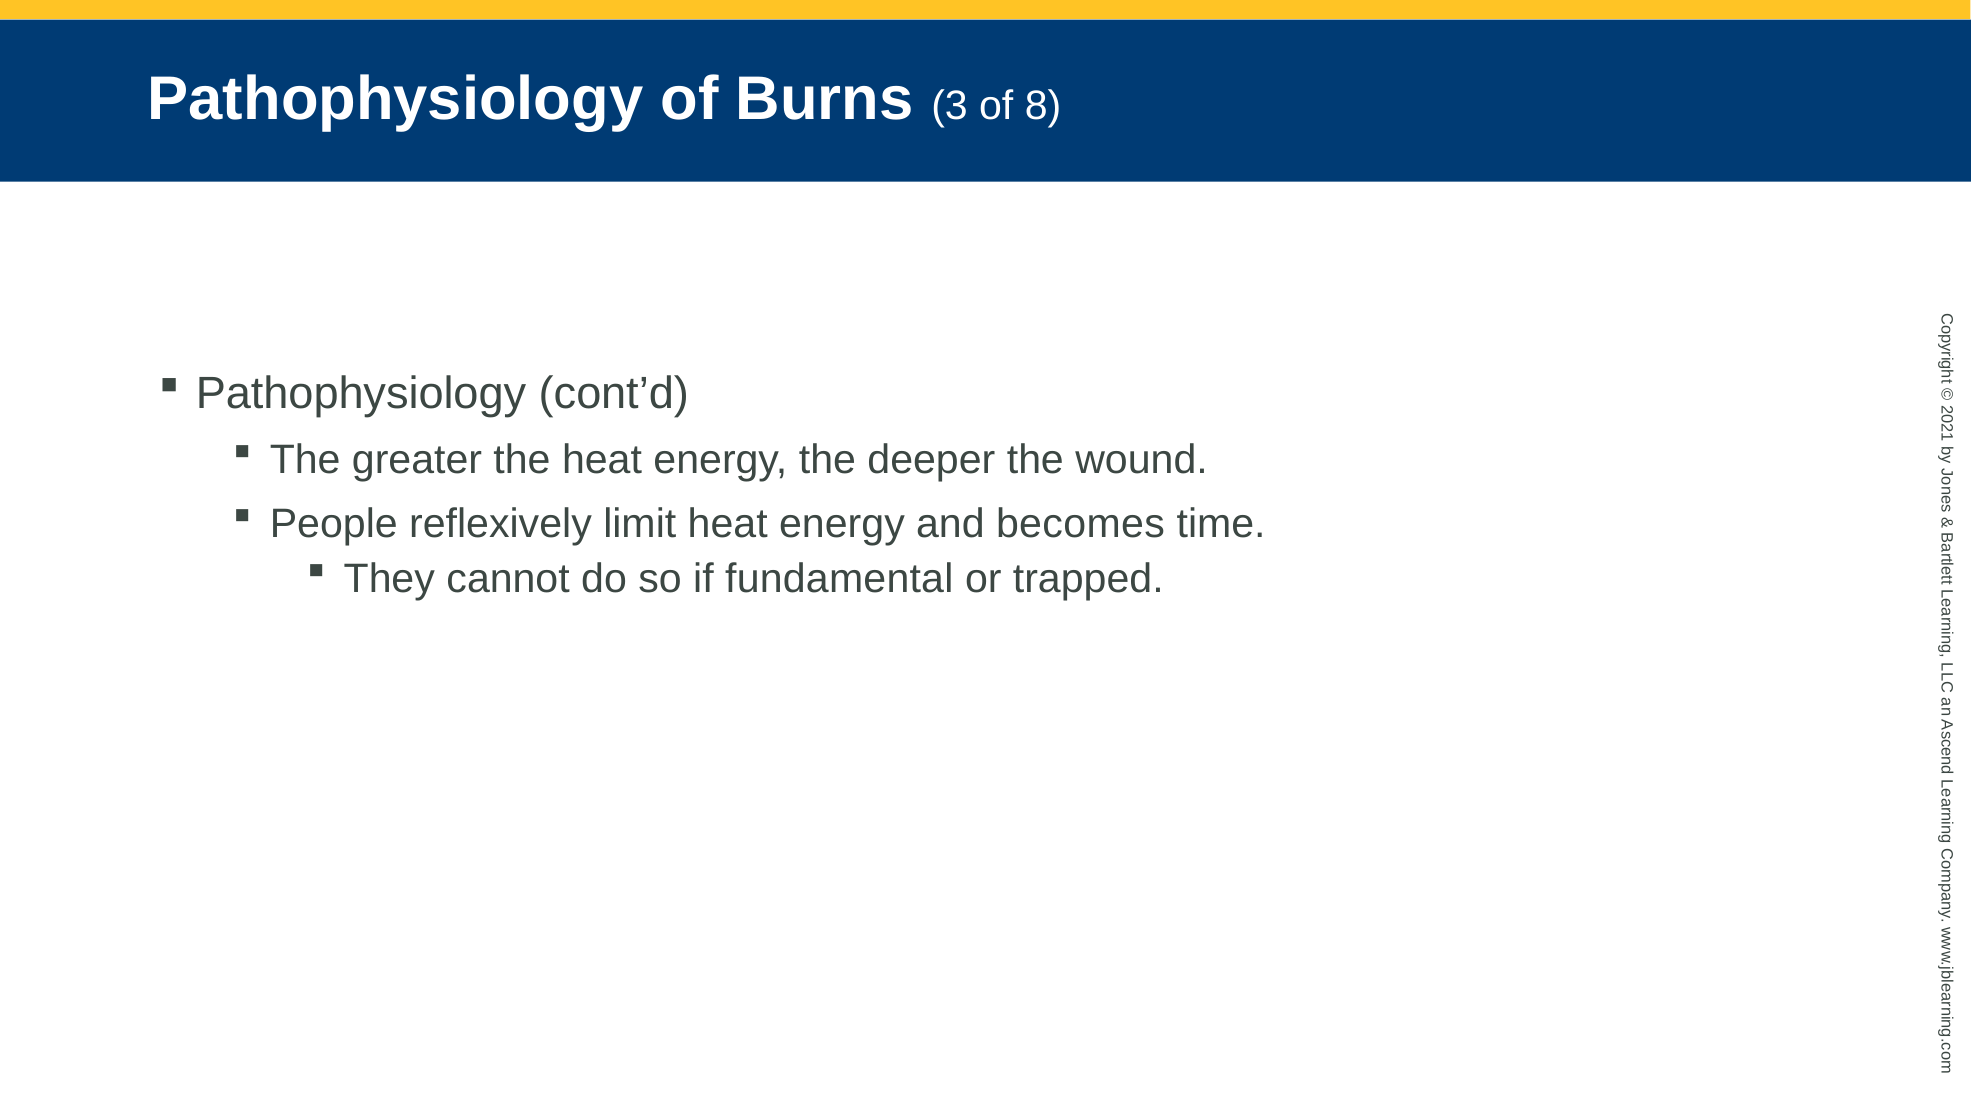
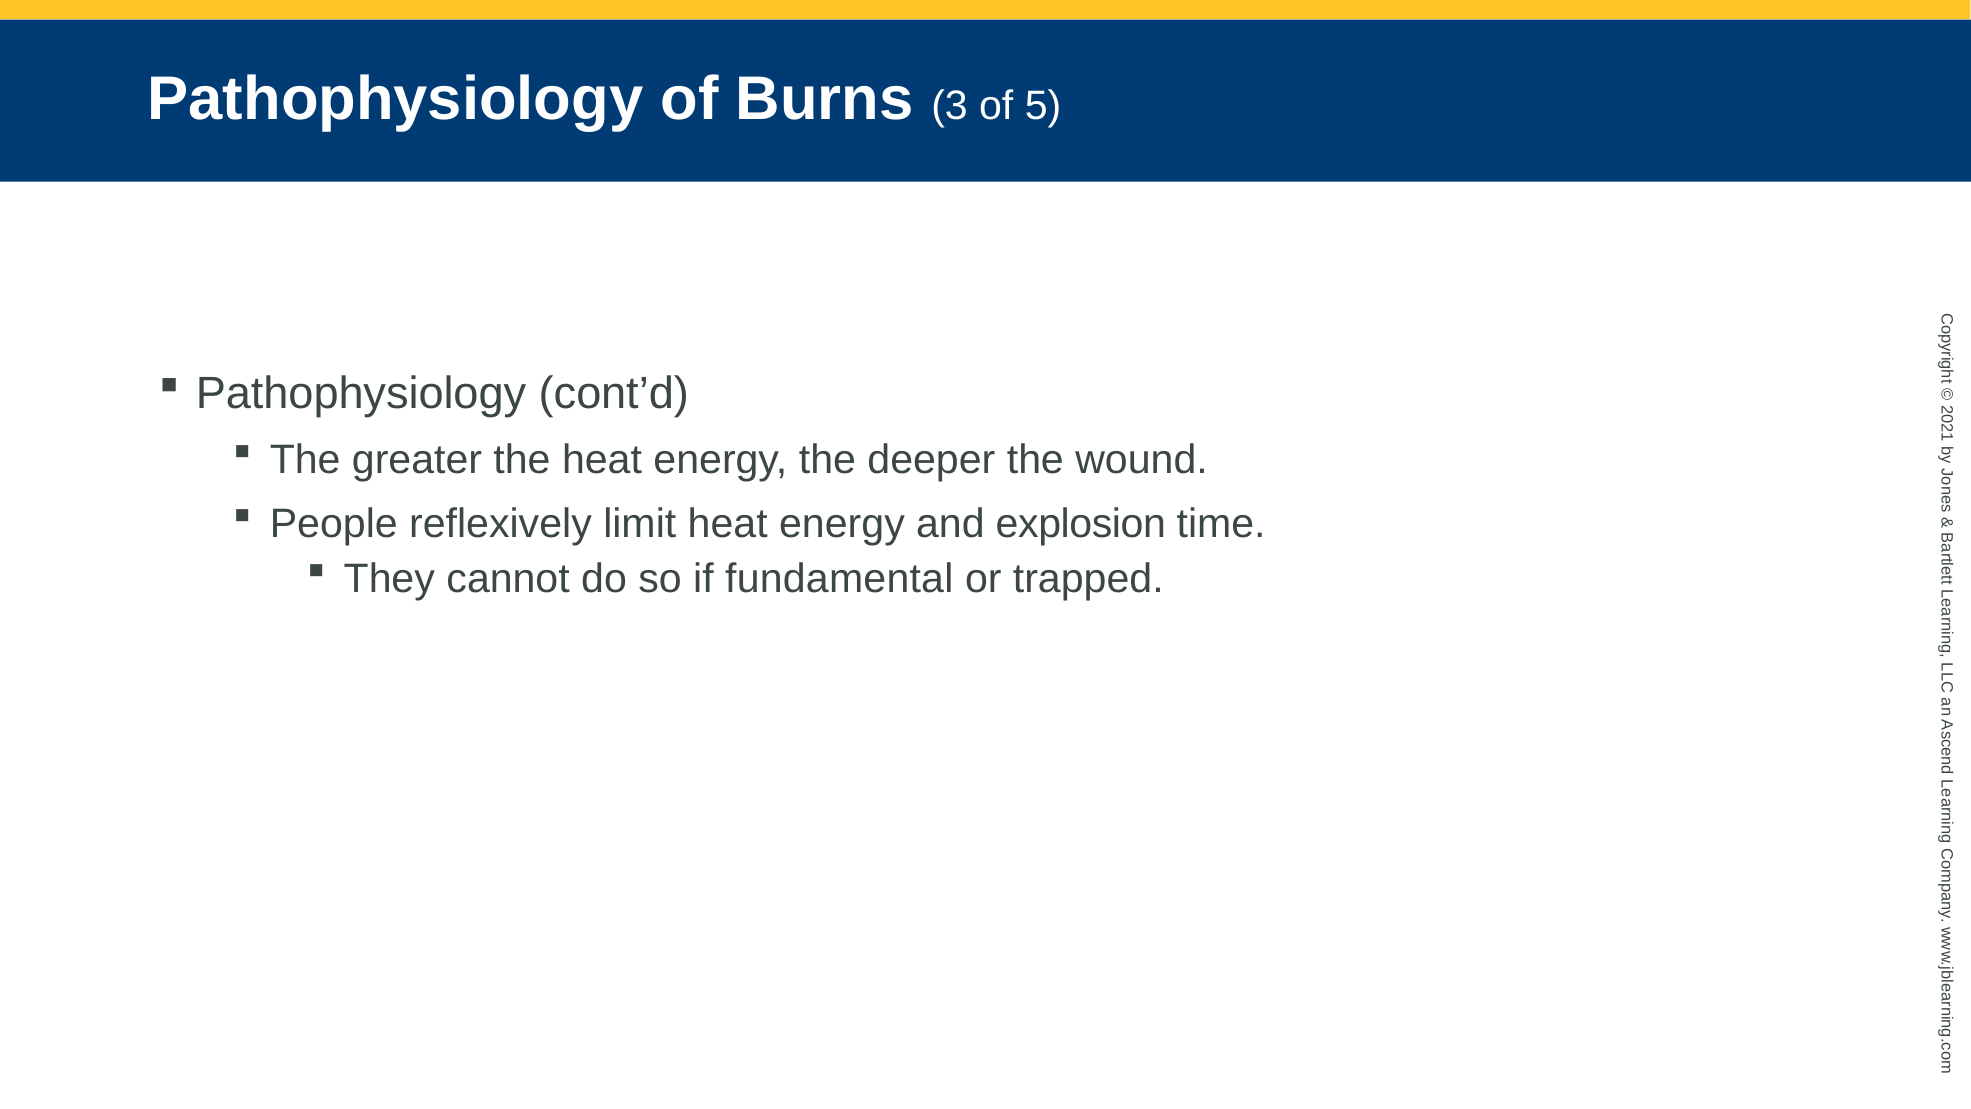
8: 8 -> 5 (1043, 106)
becomes: becomes -> explosion (1081, 523)
